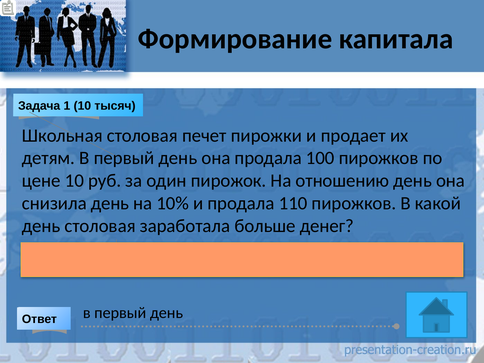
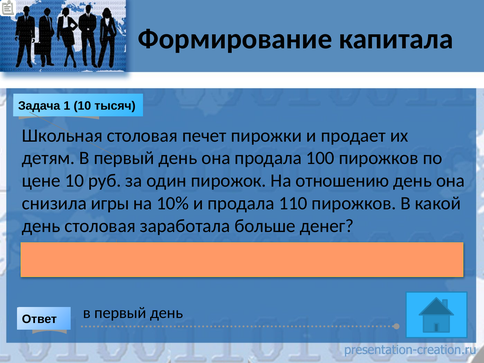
снизила день: день -> игры (110, 203)
